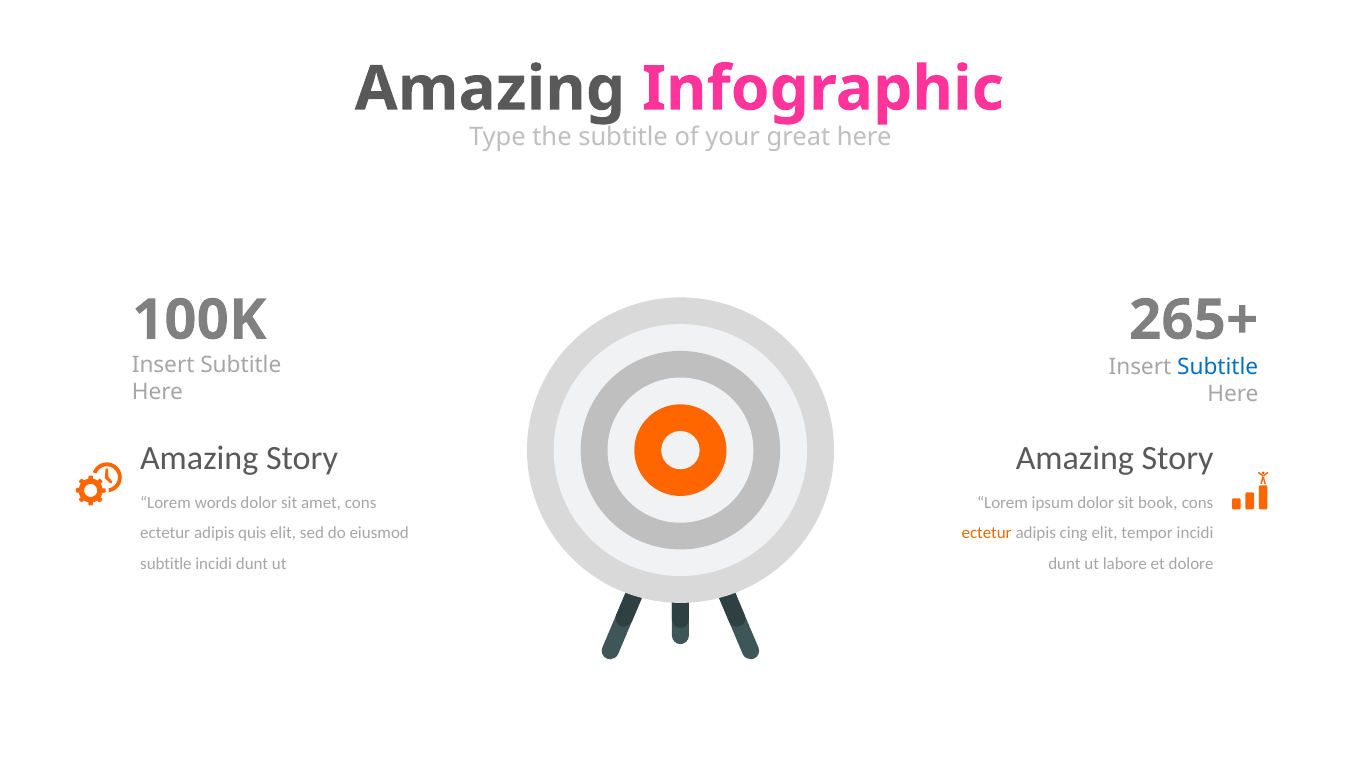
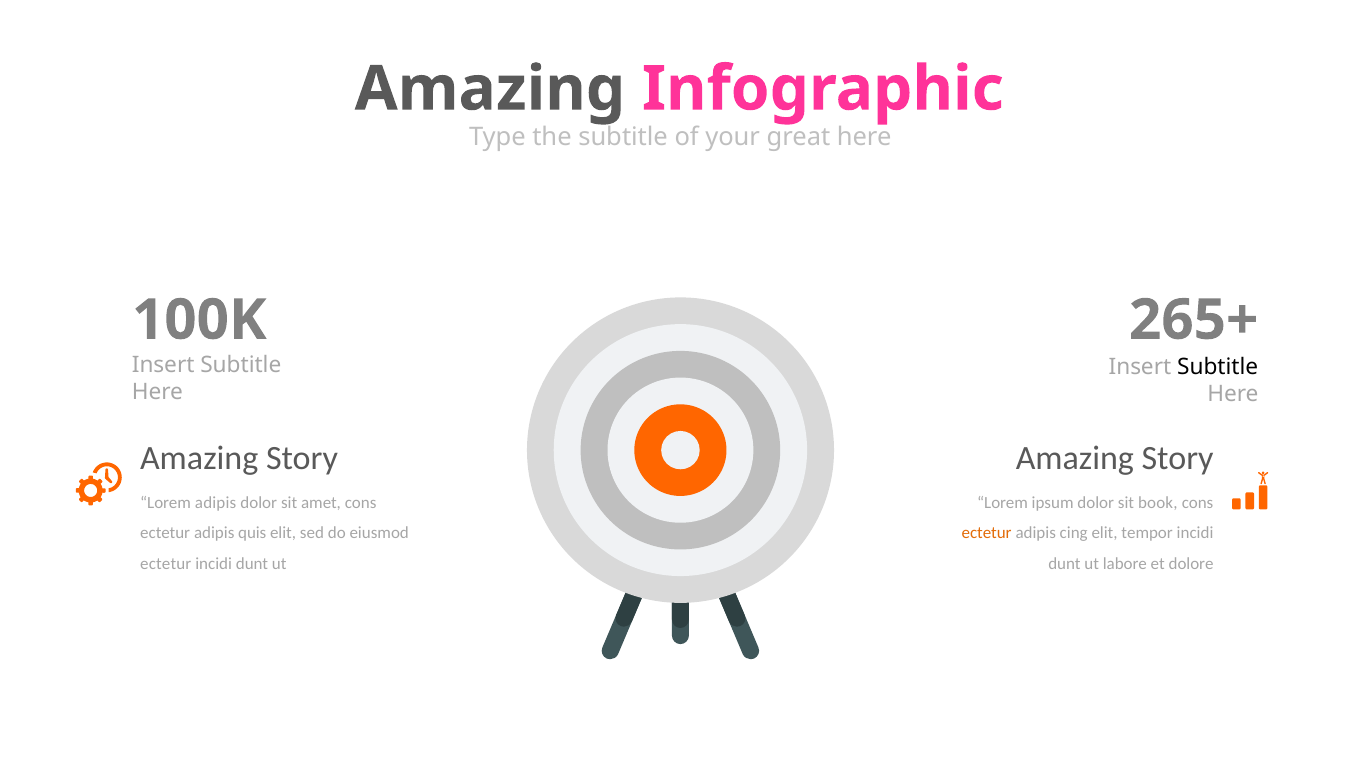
Subtitle colour: blue -> black (1218, 368)
Lorem words: words -> adipis (216, 503)
subtitle: subtitle -> ectetur (166, 564)
